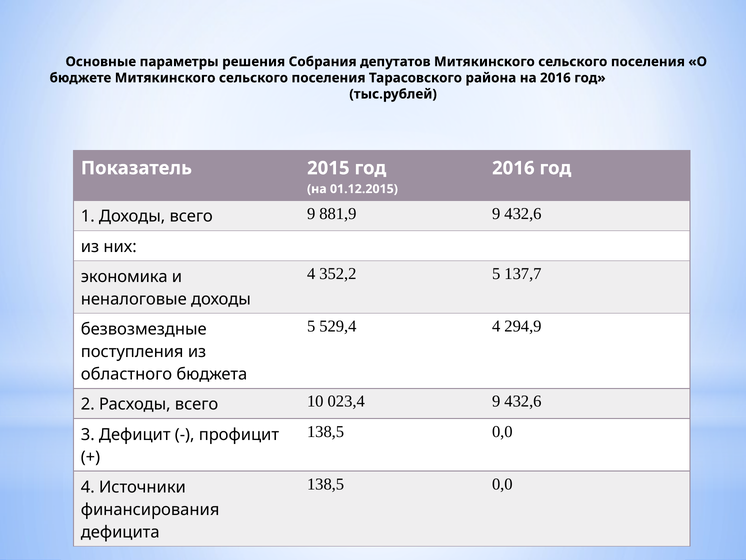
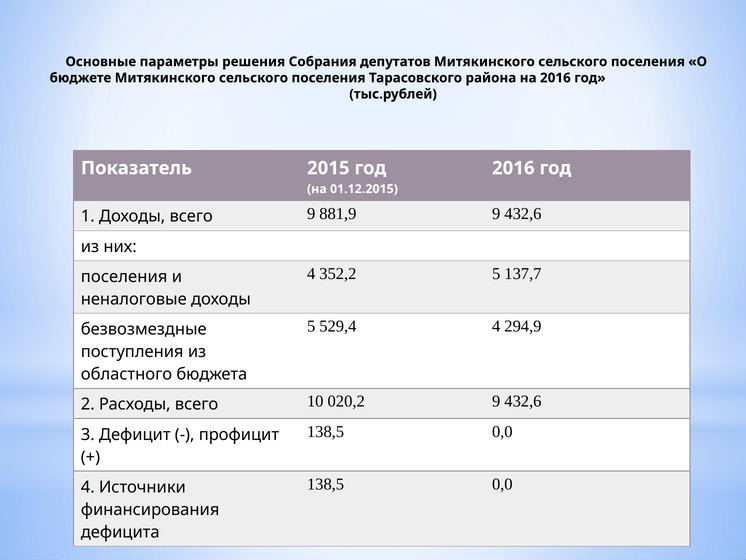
экономика: экономика -> поселения (124, 276)
023,4: 023,4 -> 020,2 (346, 401)
